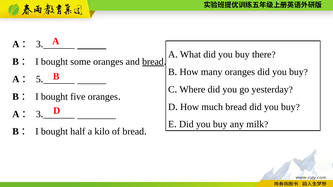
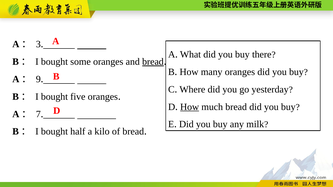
5: 5 -> 9 (38, 79)
How underline: none -> present (190, 107)
3: 3 -> 7 (38, 114)
